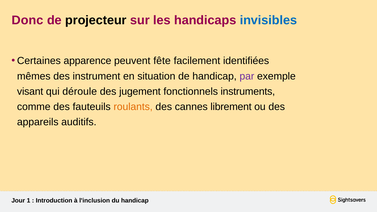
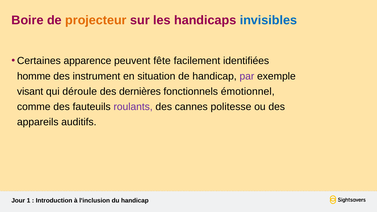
Donc: Donc -> Boire (28, 20)
projecteur colour: black -> orange (96, 20)
mêmes: mêmes -> homme (34, 76)
jugement: jugement -> dernières (140, 91)
instruments: instruments -> émotionnel (248, 91)
roulants colour: orange -> purple (133, 107)
librement: librement -> politesse (231, 107)
